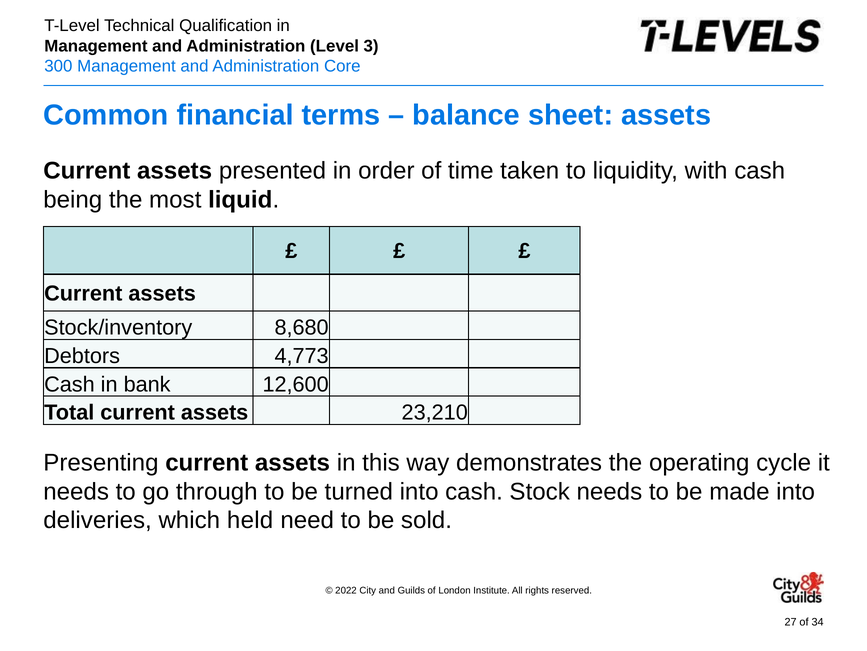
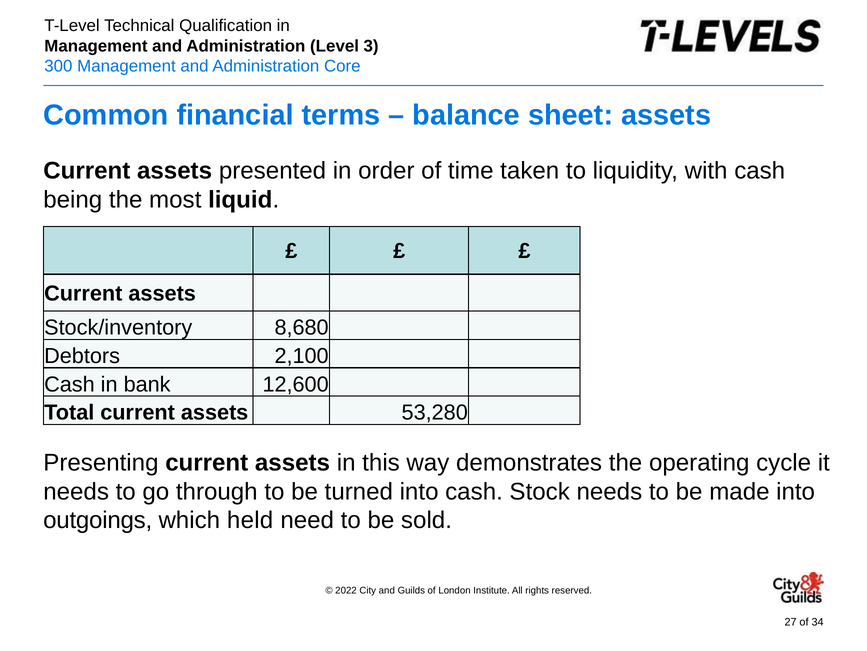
4,773: 4,773 -> 2,100 (302, 356)
23,210: 23,210 -> 53,280 (435, 412)
deliveries: deliveries -> outgoings (98, 520)
